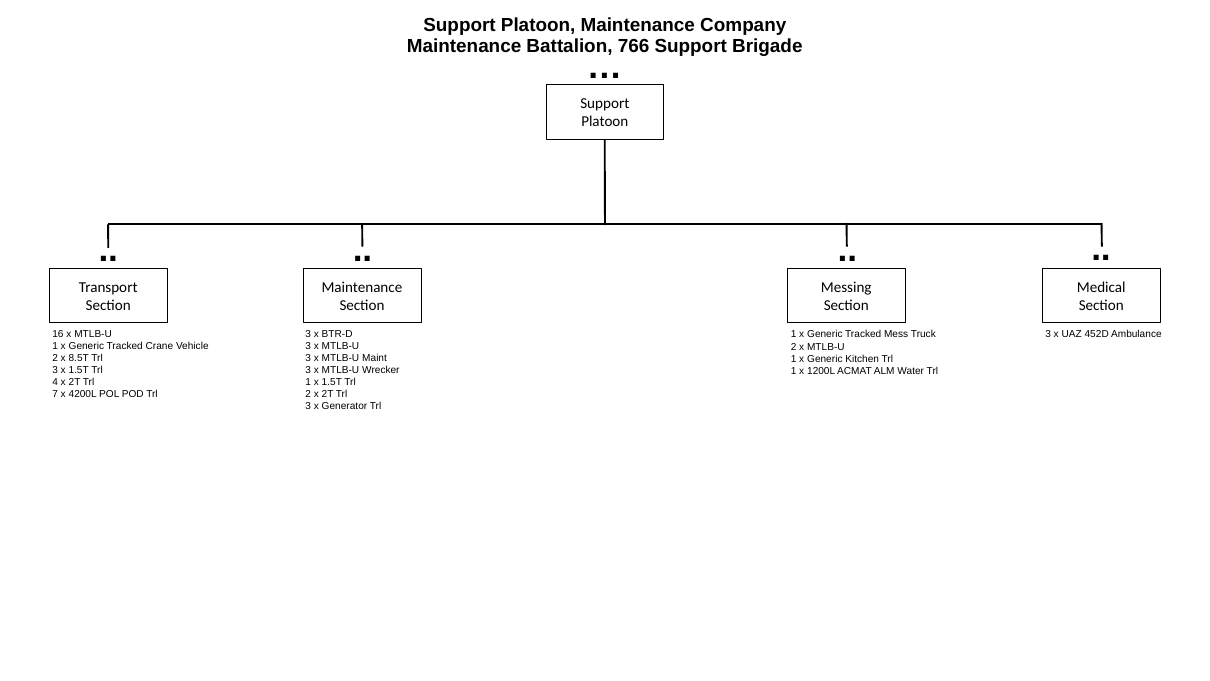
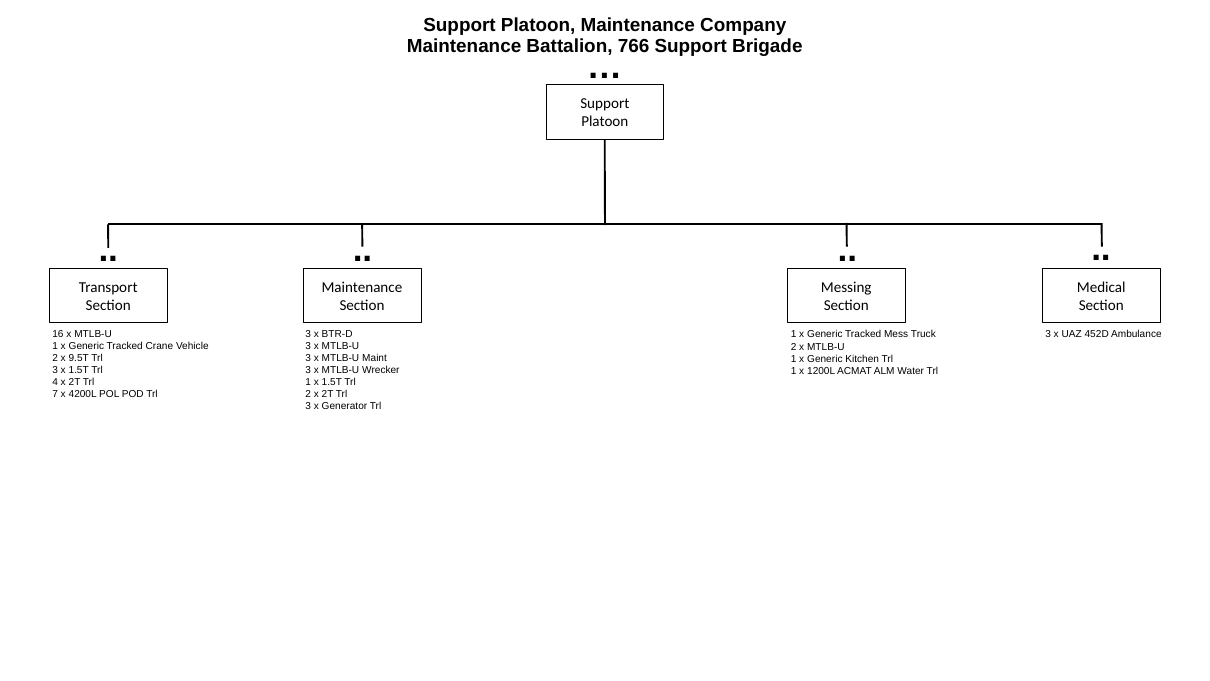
8.5T: 8.5T -> 9.5T (79, 358)
